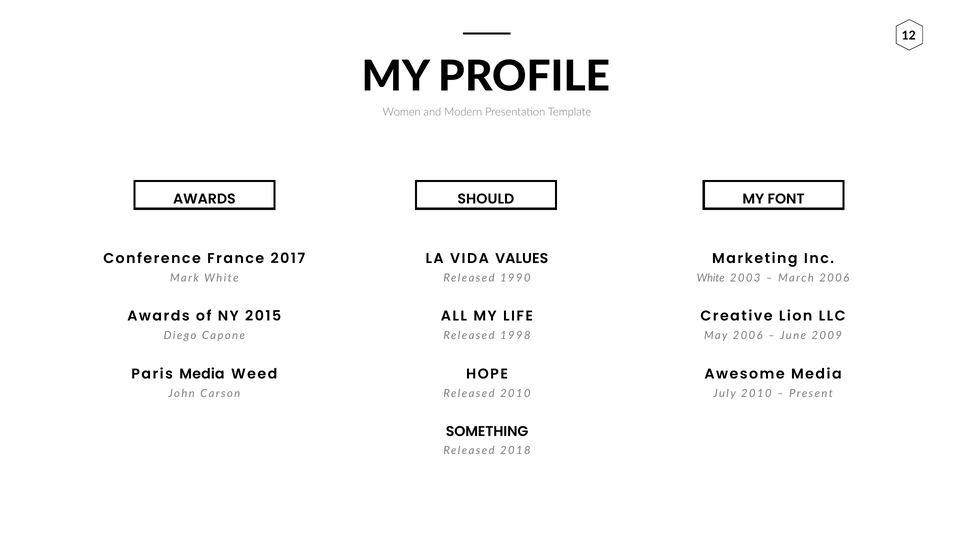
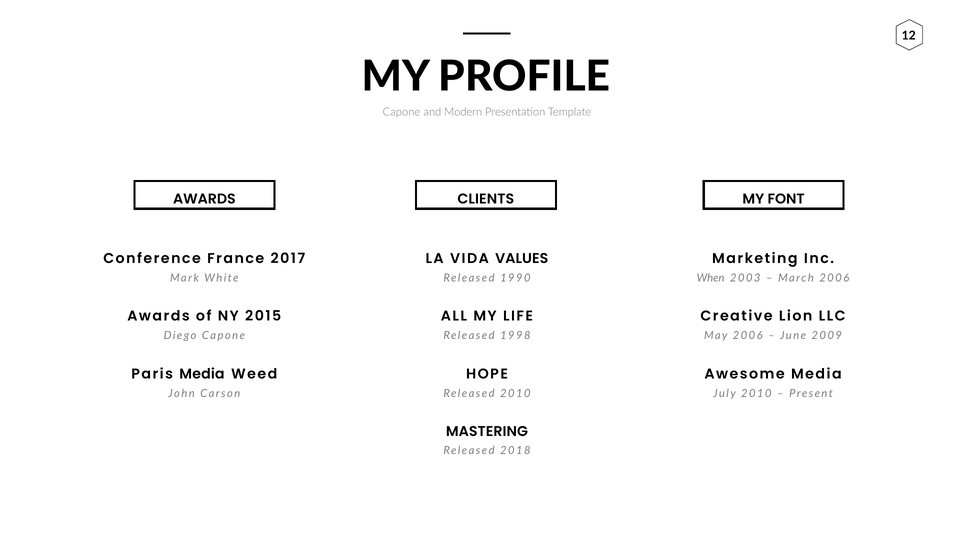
Women: Women -> Capone (402, 112)
SHOULD: SHOULD -> CLIENTS (486, 199)
White: White -> When (711, 278)
SOMETHING: SOMETHING -> MASTERING (487, 431)
